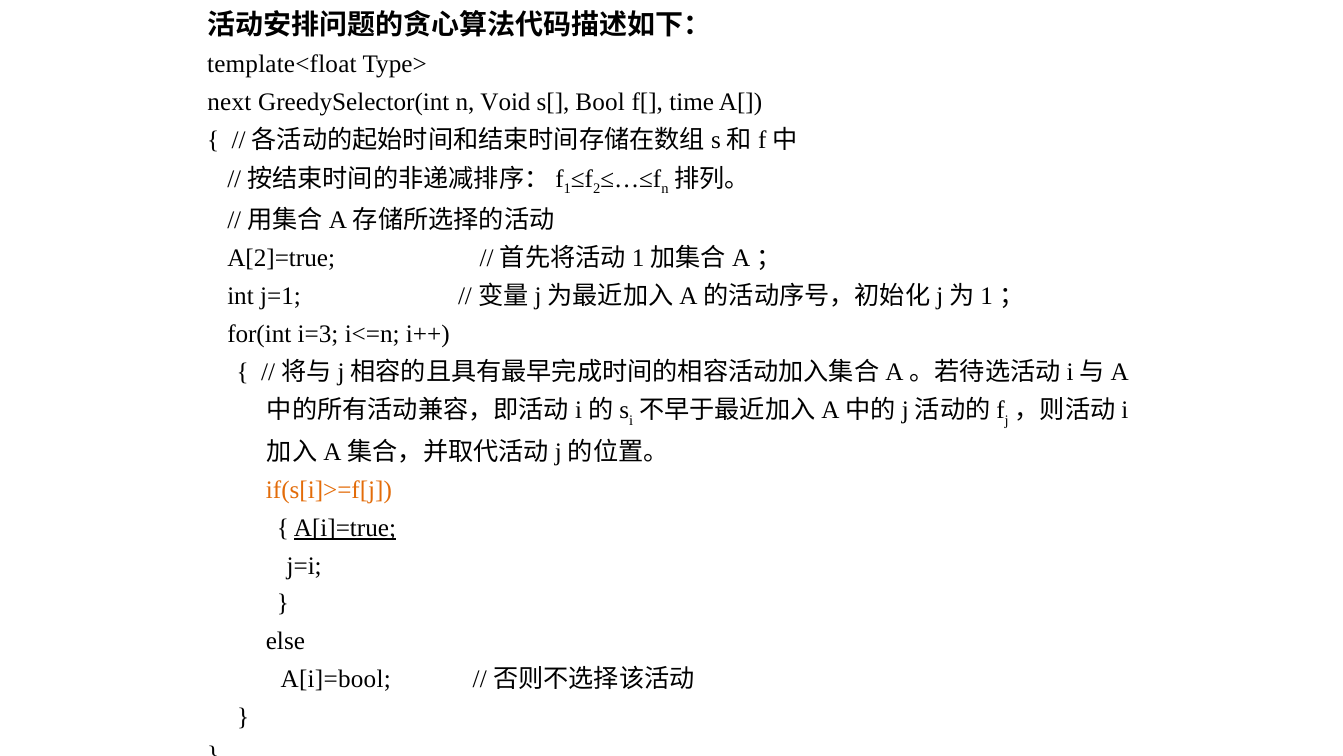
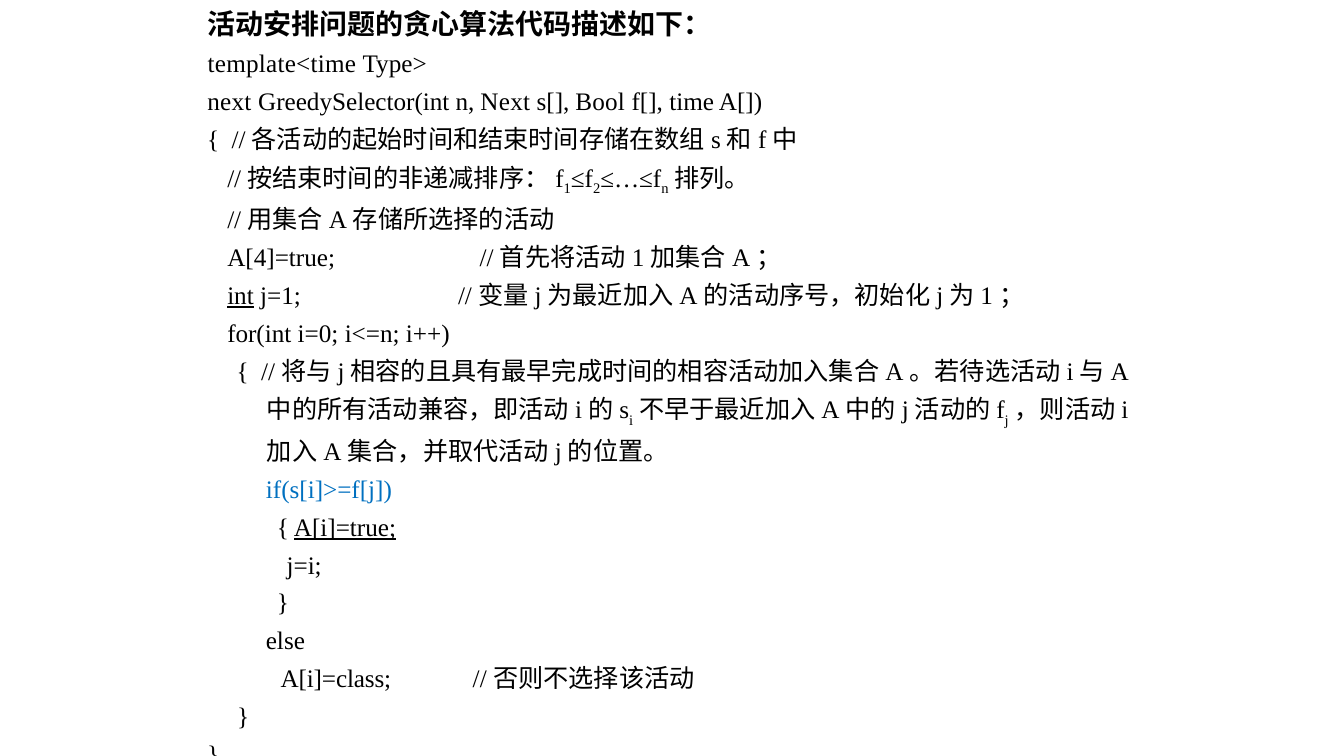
template<float: template<float -> template<time (282, 64)
n Void: Void -> Next (505, 102)
A[2]=true: A[2]=true -> A[4]=true (281, 258)
int underline: none -> present (241, 296)
i=3: i=3 -> i=0 (318, 334)
if(s[i]>=f[j colour: orange -> blue (329, 490)
A[i]=bool: A[i]=bool -> A[i]=class (336, 679)
